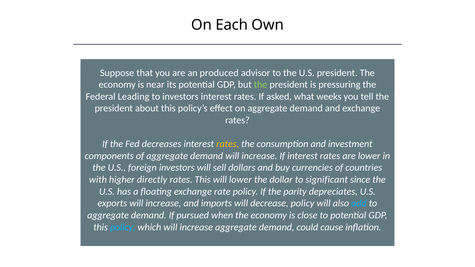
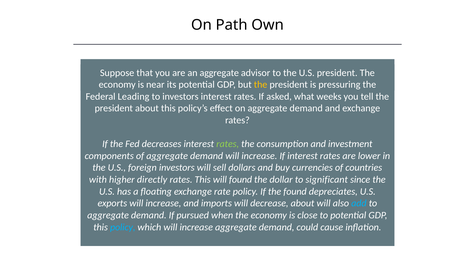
Each: Each -> Path (232, 25)
an produced: produced -> aggregate (219, 73)
the colour: light green -> yellow (261, 85)
rates colour: yellow -> light green (228, 144)
will lower: lower -> found (241, 180)
the parity: parity -> found (295, 192)
decrease policy: policy -> about (303, 203)
